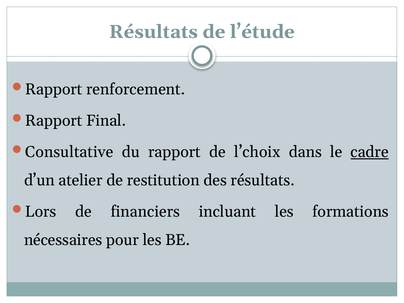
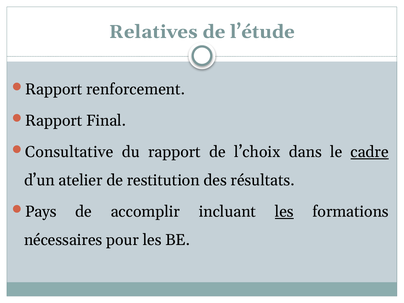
Résultats: Résultats -> Relatives (153, 32)
Lors: Lors -> Pays (41, 212)
financiers: financiers -> accomplir (145, 212)
les underline: none -> present (284, 212)
